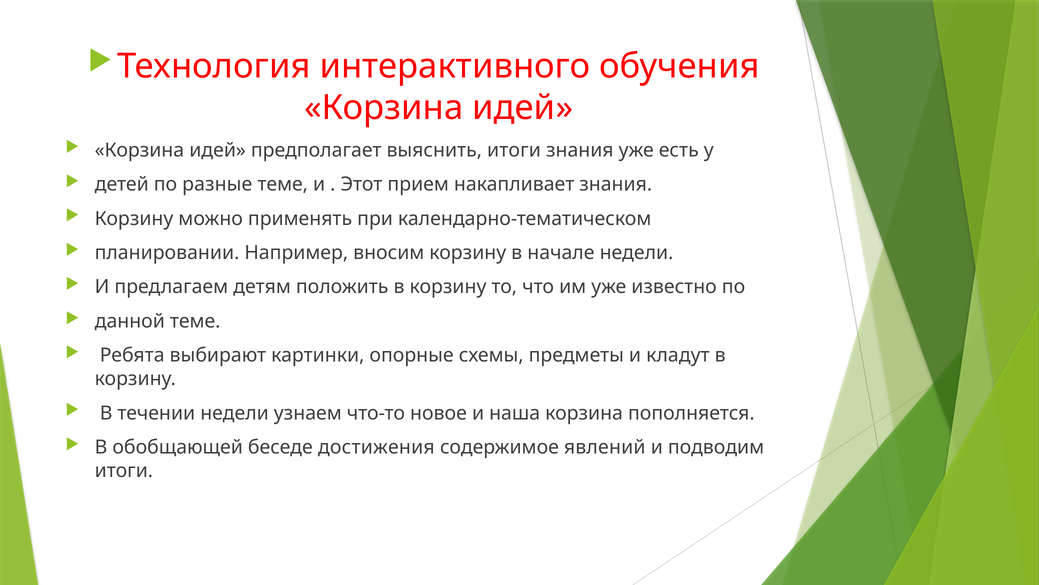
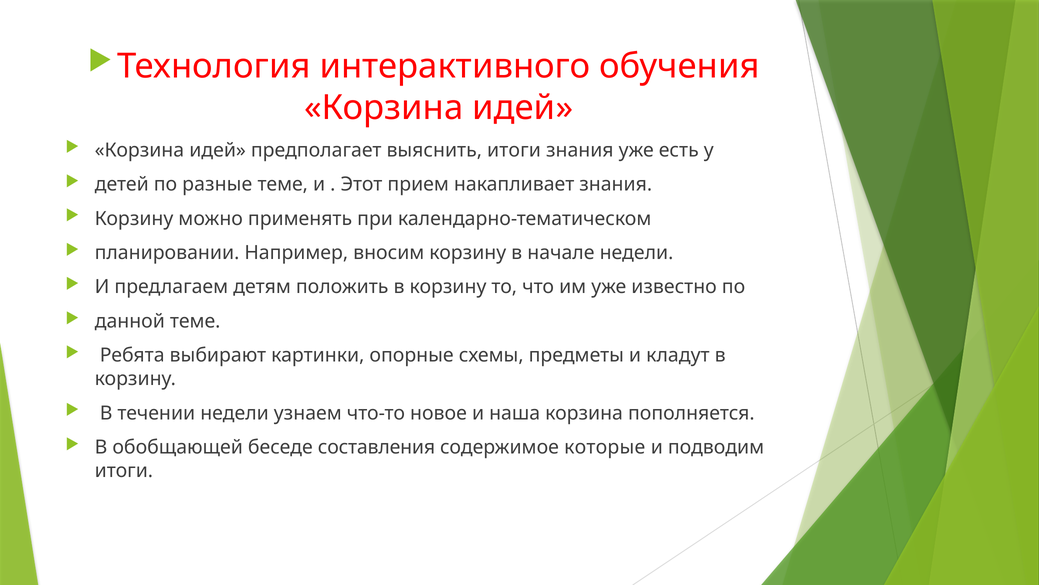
достижения: достижения -> составления (376, 447)
явлений: явлений -> которые (605, 447)
